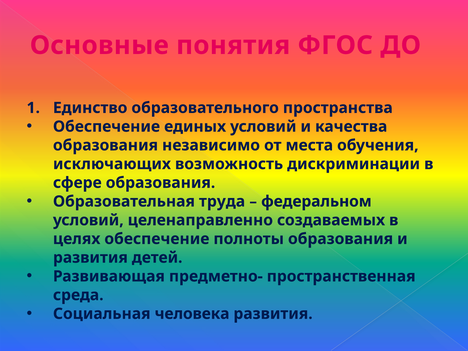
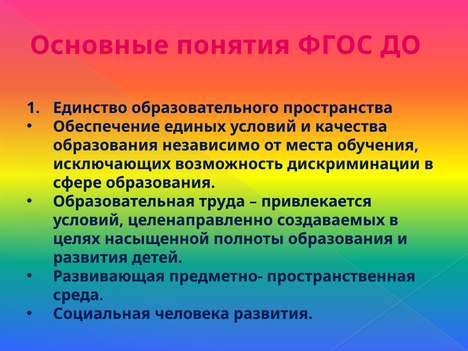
федеральном: федеральном -> привлекается (316, 201)
целях обеспечение: обеспечение -> насыщенной (157, 239)
